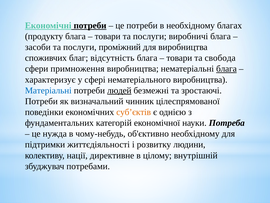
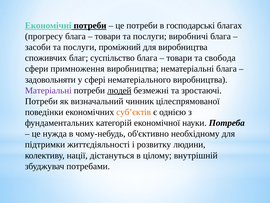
в необхідному: необхідному -> господарські (191, 25)
продукту: продукту -> прогресу (44, 36)
відсутність: відсутність -> суспільство (113, 58)
блага underline: present -> none (226, 69)
характеризує: характеризує -> задовольняти (50, 79)
Матеріальні colour: blue -> purple (48, 90)
директивне: директивне -> дістануться (112, 155)
